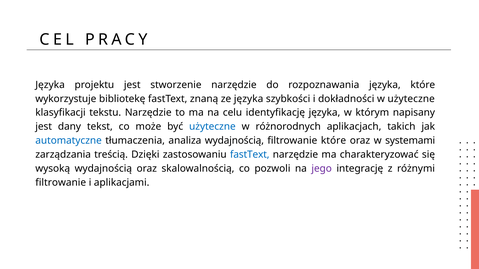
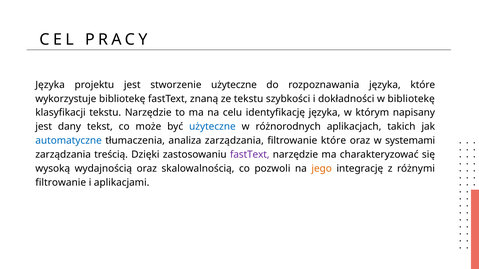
stworzenie narzędzie: narzędzie -> użyteczne (234, 85)
ze języka: języka -> tekstu (249, 99)
w użyteczne: użyteczne -> bibliotekę (411, 99)
analiza wydajnością: wydajnością -> zarządzania (234, 141)
fastText colour: blue -> purple (250, 155)
jego colour: purple -> orange (322, 169)
